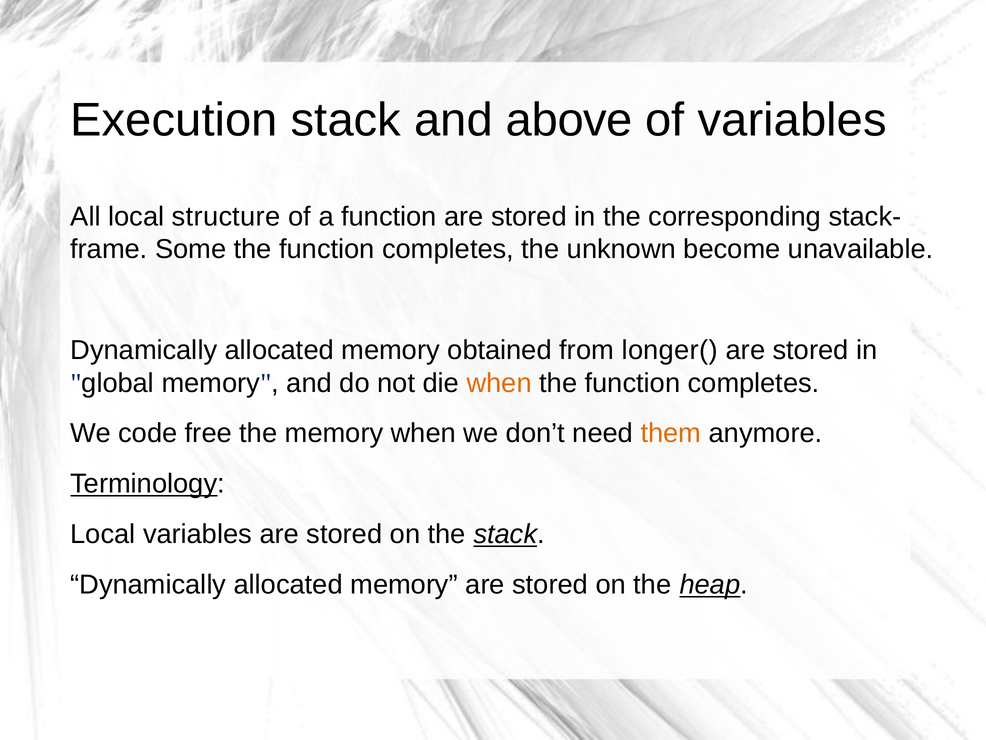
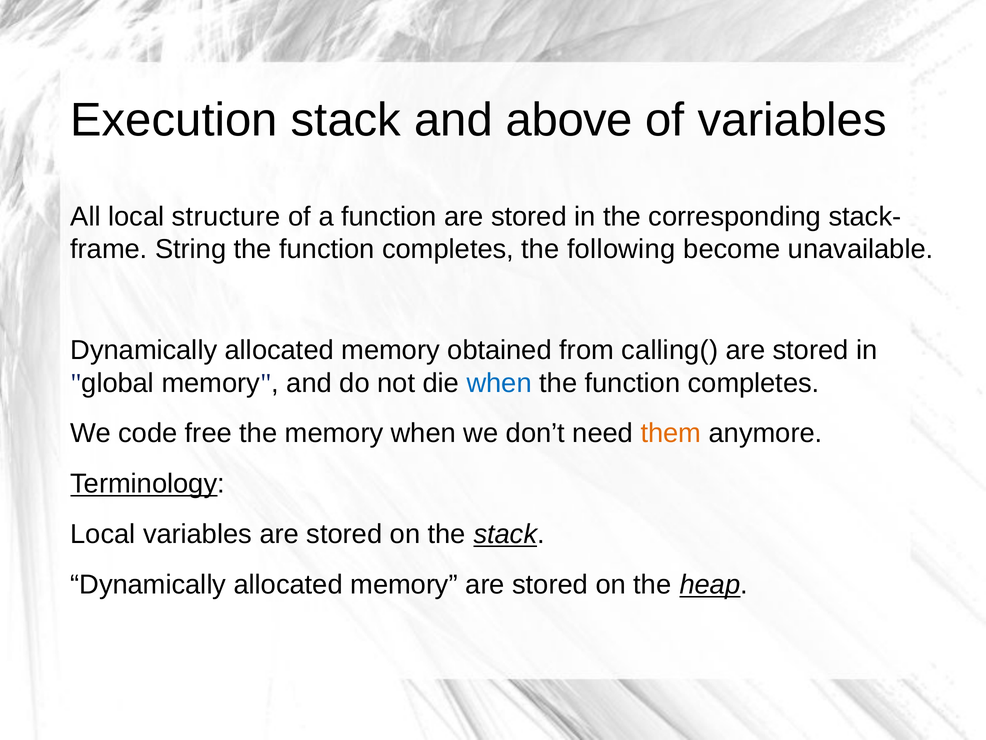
Some: Some -> String (191, 249)
unknown: unknown -> following (621, 249)
longer(: longer( -> calling( (670, 350)
when colour: orange -> blue (499, 383)
